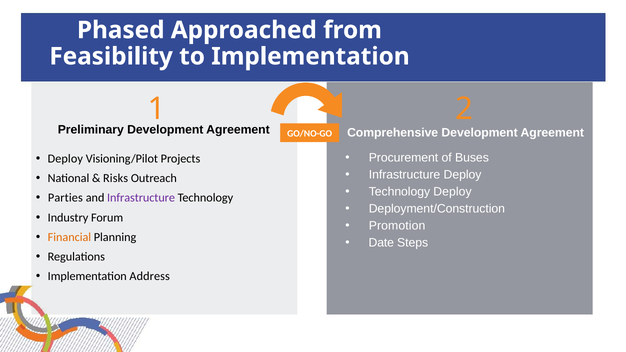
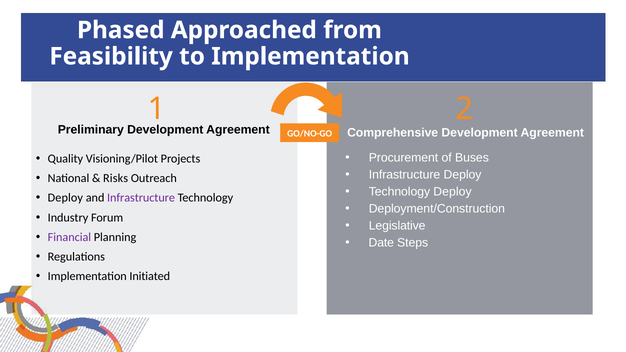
Deploy: Deploy -> Quality (65, 159)
Parties: Parties -> Deploy (65, 198)
Promotion: Promotion -> Legislative (397, 226)
Financial colour: orange -> purple (69, 237)
Address: Address -> Initiated (150, 276)
